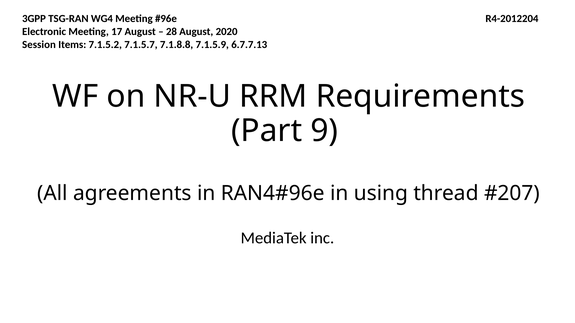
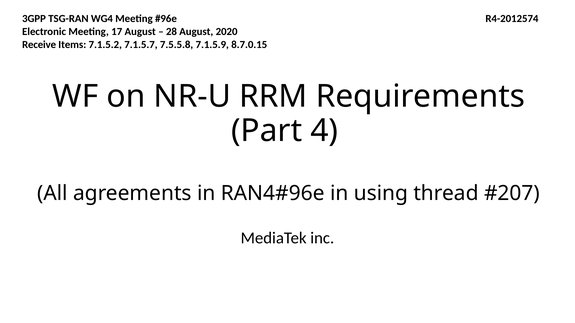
R4-2012204: R4-2012204 -> R4-2012574 (512, 19)
Session: Session -> Receive (39, 45)
7.1.8.8: 7.1.8.8 -> 7.5.5.8 (177, 45)
6.7.7.13: 6.7.7.13 -> 8.7.0.15 (249, 45)
9: 9 -> 4 (324, 131)
